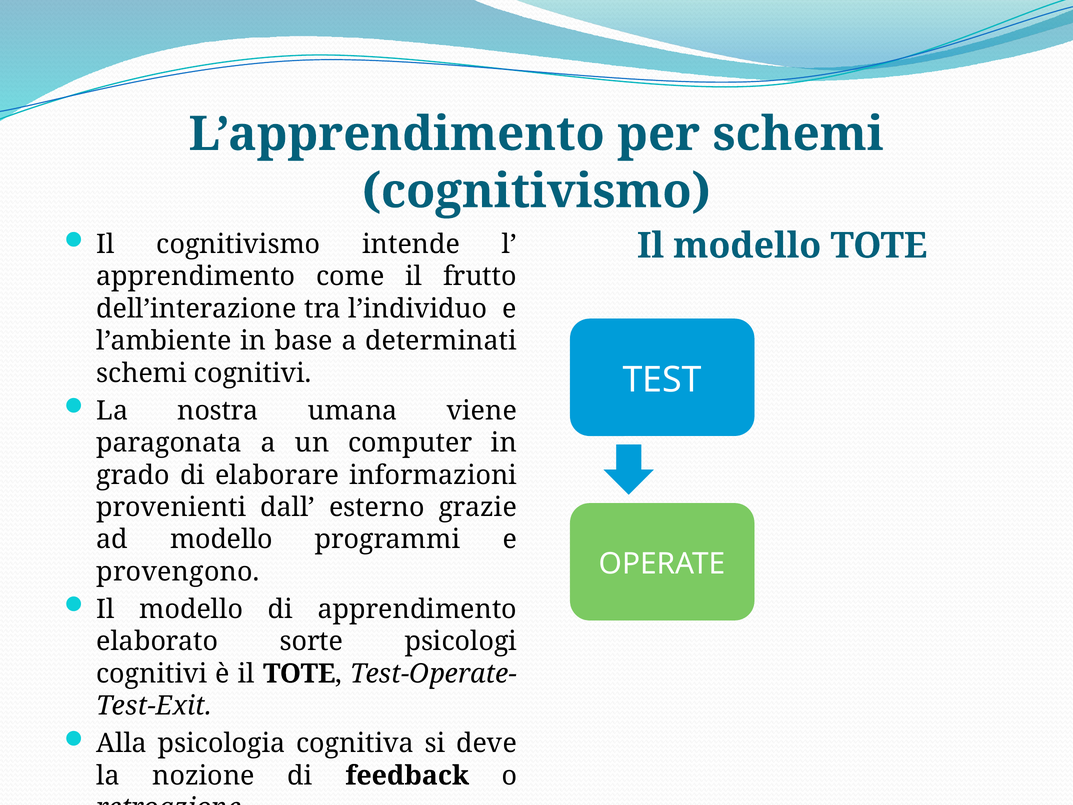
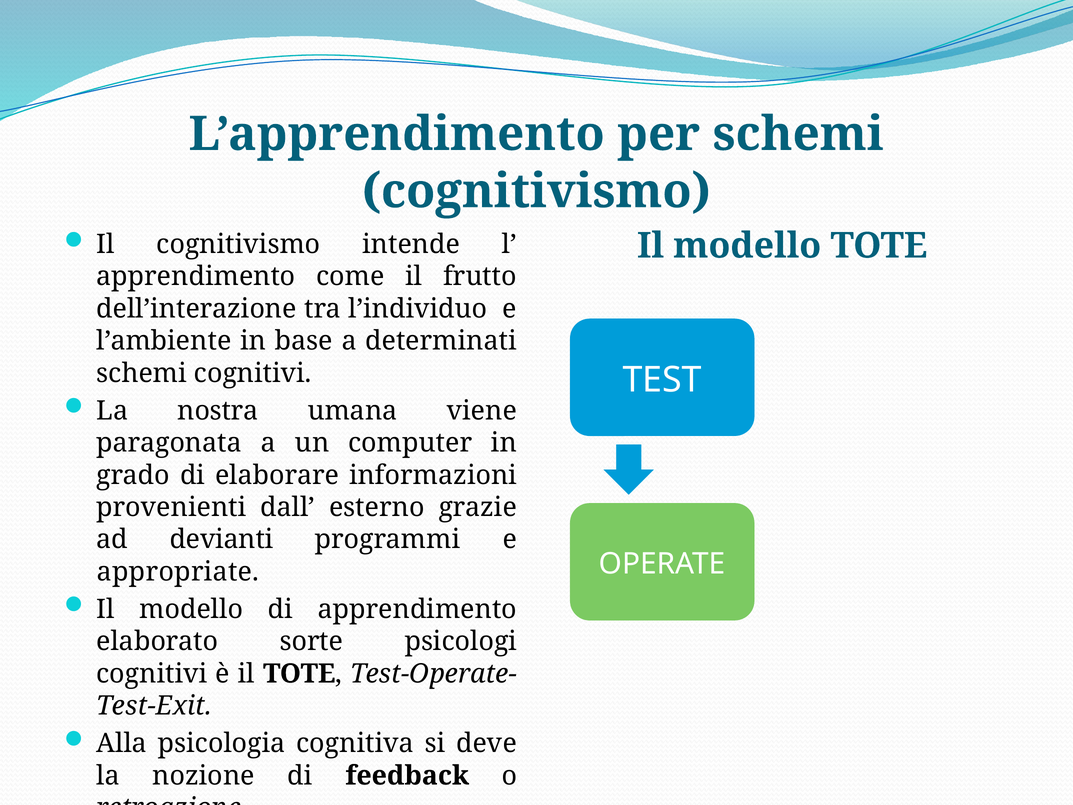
ad modello: modello -> devianti (222, 539)
provengono: provengono -> appropriate (178, 572)
